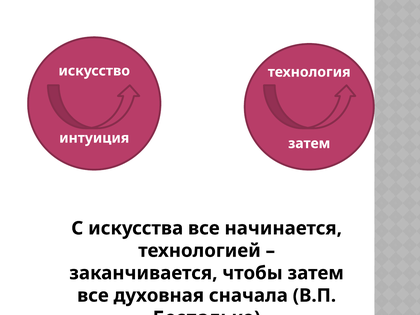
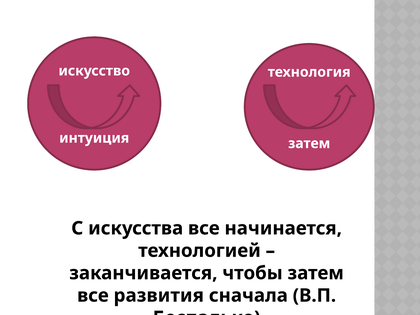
духовная: духовная -> развития (159, 296)
